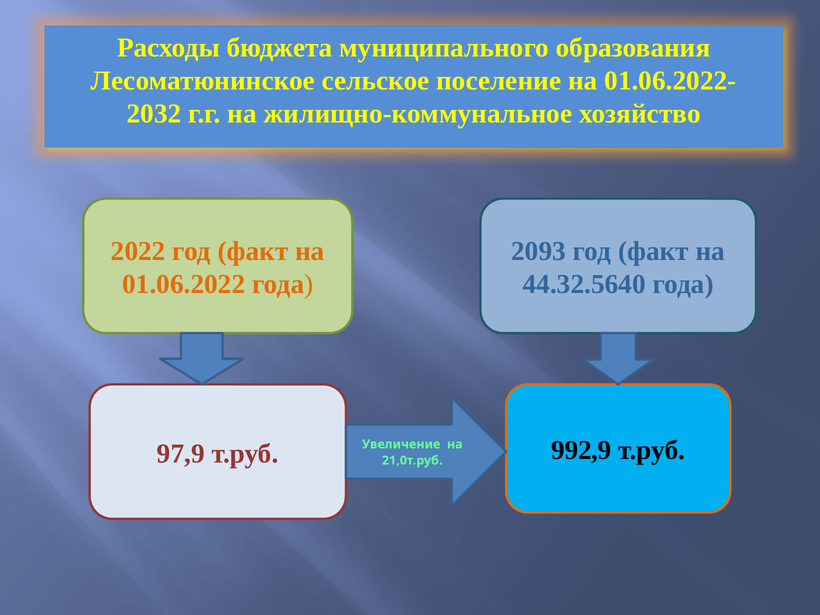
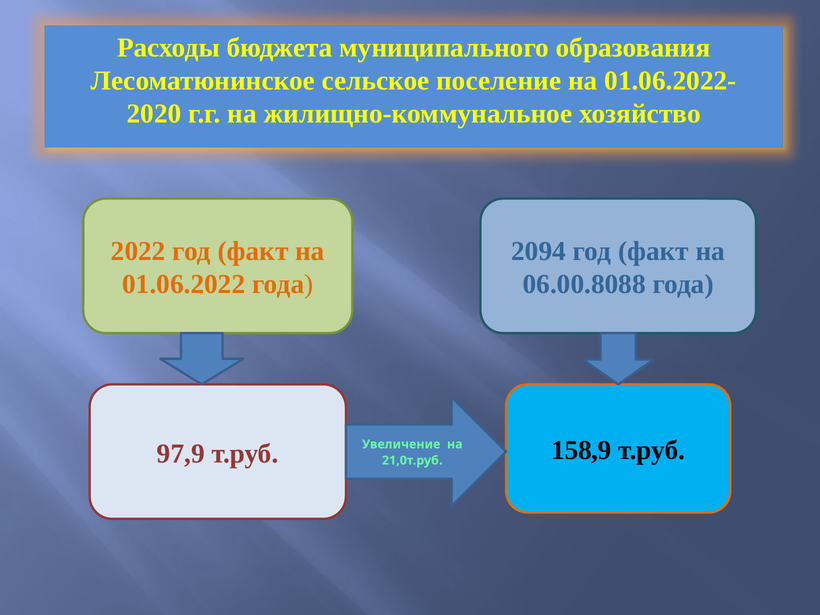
2032: 2032 -> 2020 (154, 114)
2093: 2093 -> 2094 (539, 251)
44.32.5640: 44.32.5640 -> 06.00.8088 (584, 284)
992,9: 992,9 -> 158,9 (581, 450)
